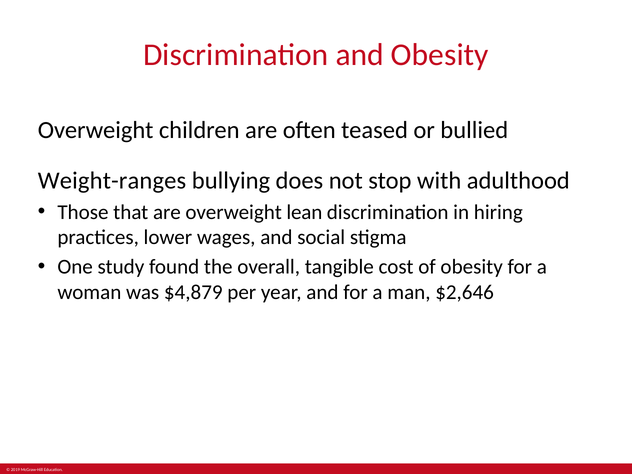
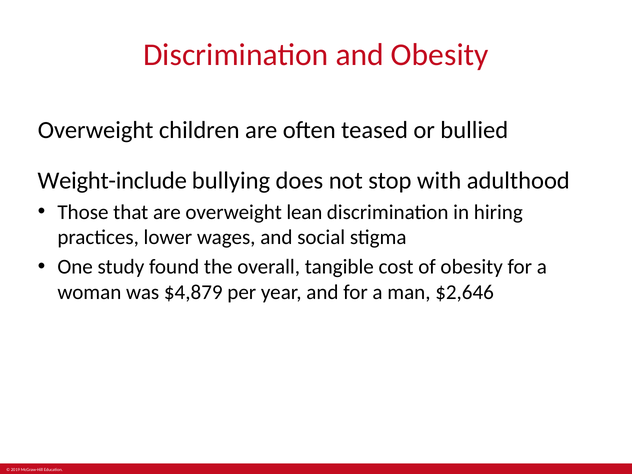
Weight-ranges: Weight-ranges -> Weight-include (112, 181)
